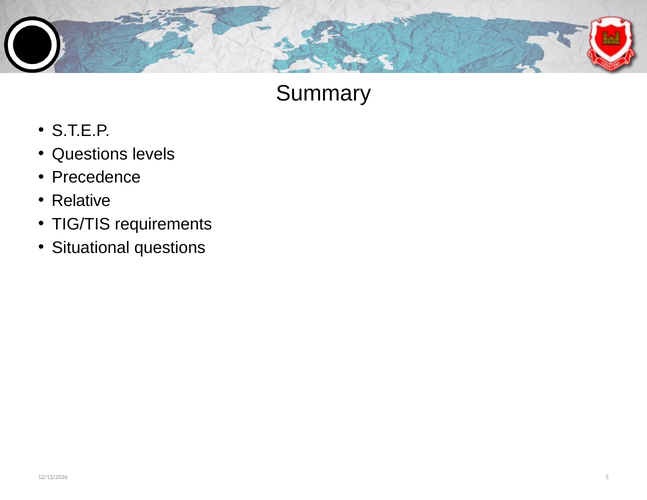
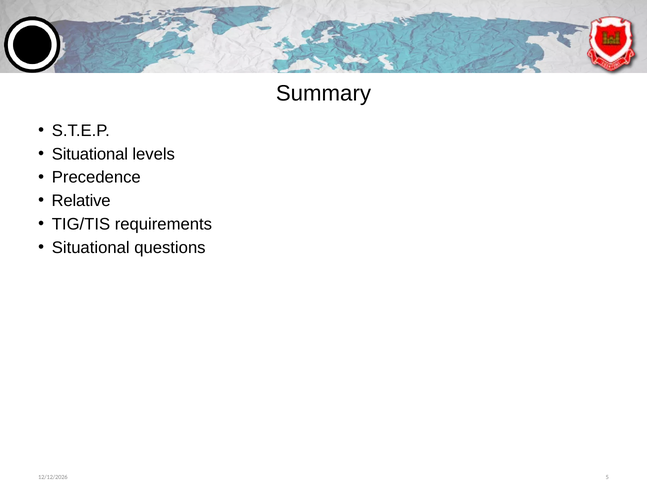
Questions: Questions -> Situational (90, 154)
